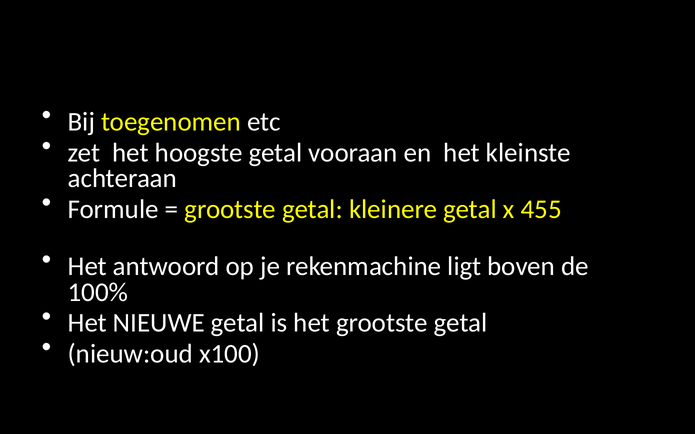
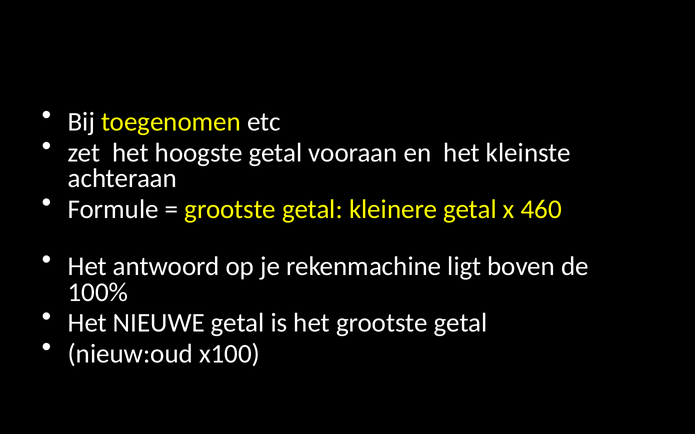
455: 455 -> 460 (541, 210)
